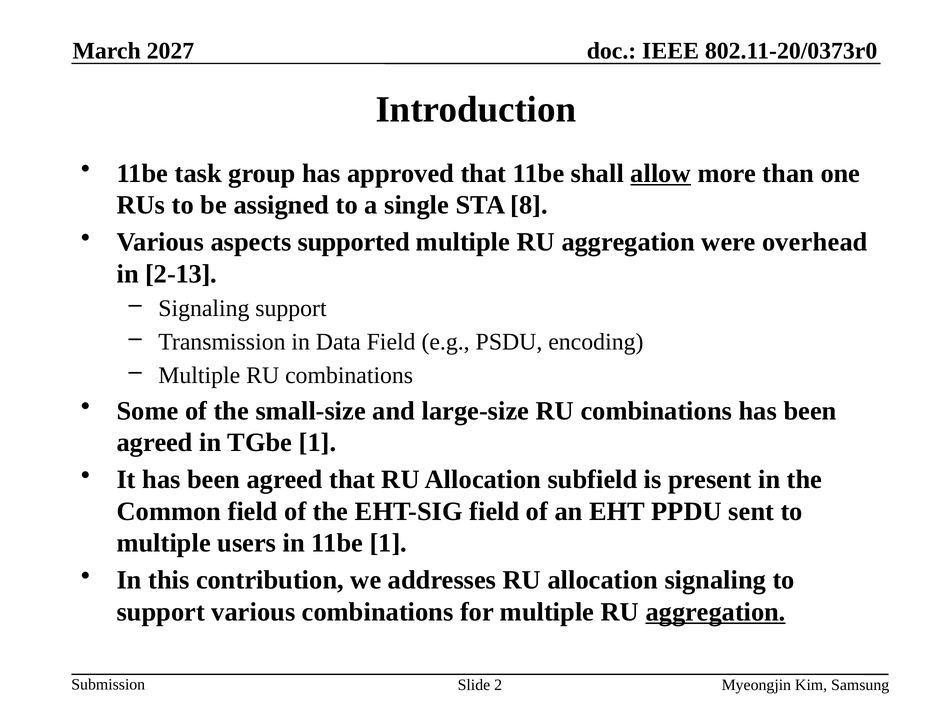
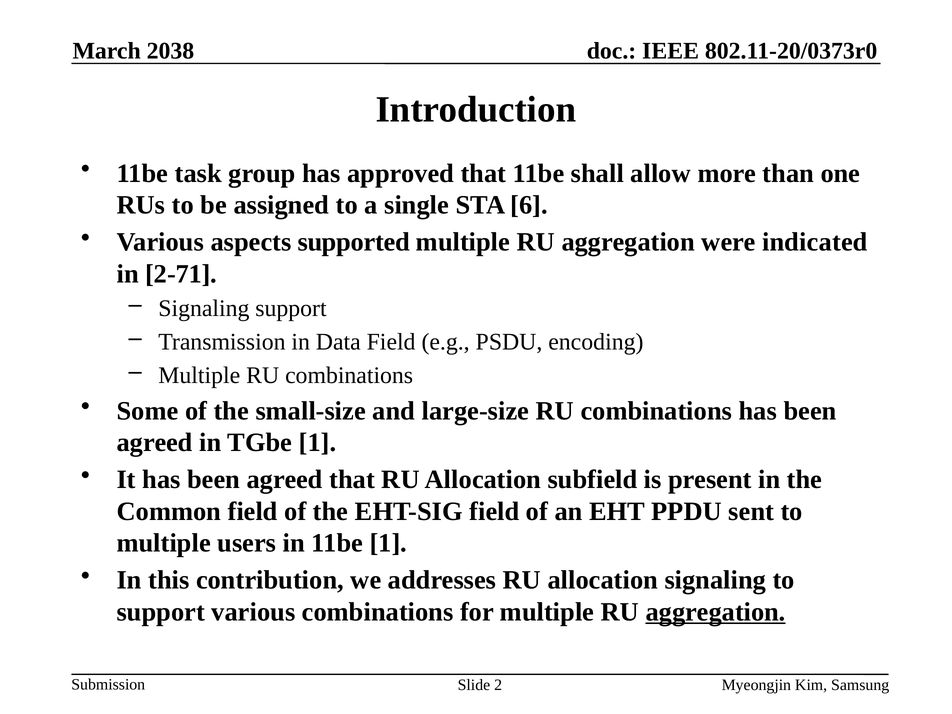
2027: 2027 -> 2038 (170, 51)
allow underline: present -> none (661, 173)
8: 8 -> 6 (529, 205)
overhead: overhead -> indicated (815, 242)
2-13: 2-13 -> 2-71 (181, 274)
